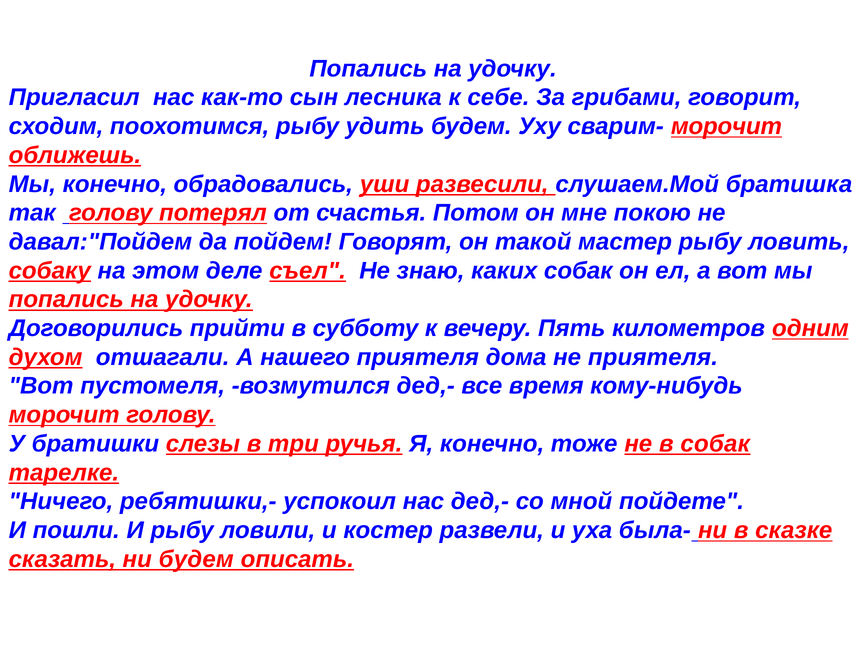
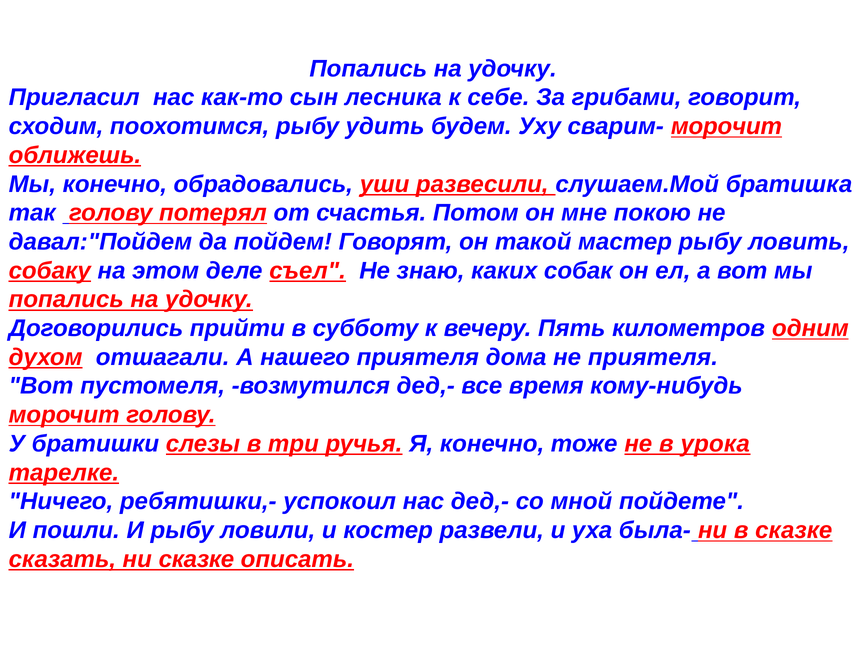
в собак: собак -> урока (715, 444)
ни будем: будем -> сказке (196, 560)
